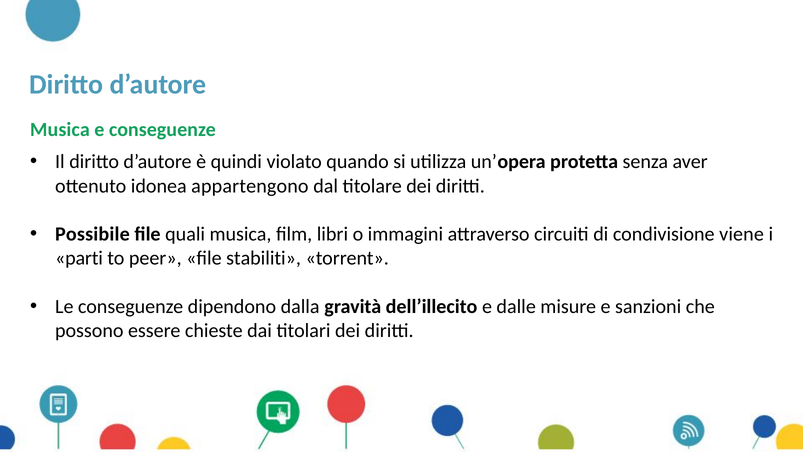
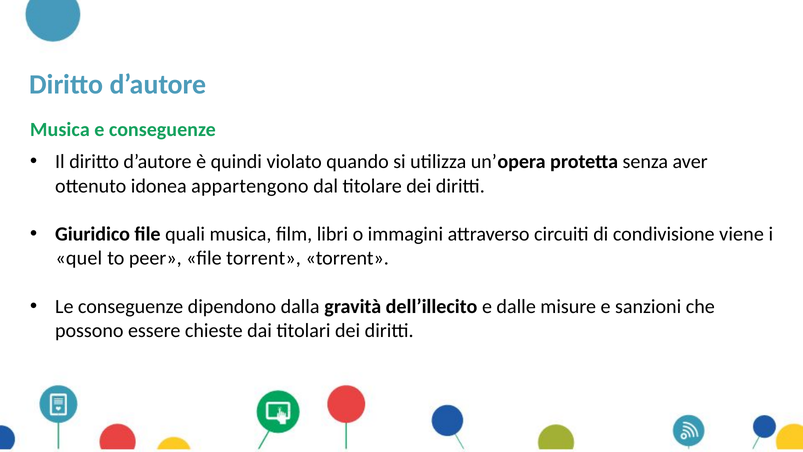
Possibile: Possibile -> Giuridico (93, 234)
parti: parti -> quel (79, 258)
file stabiliti: stabiliti -> torrent (263, 258)
